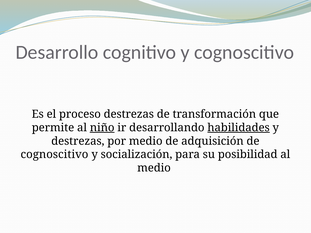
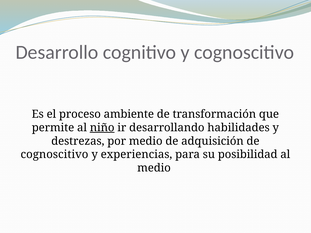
proceso destrezas: destrezas -> ambiente (129, 114)
habilidades underline: present -> none (239, 128)
socialización: socialización -> experiencias (136, 155)
